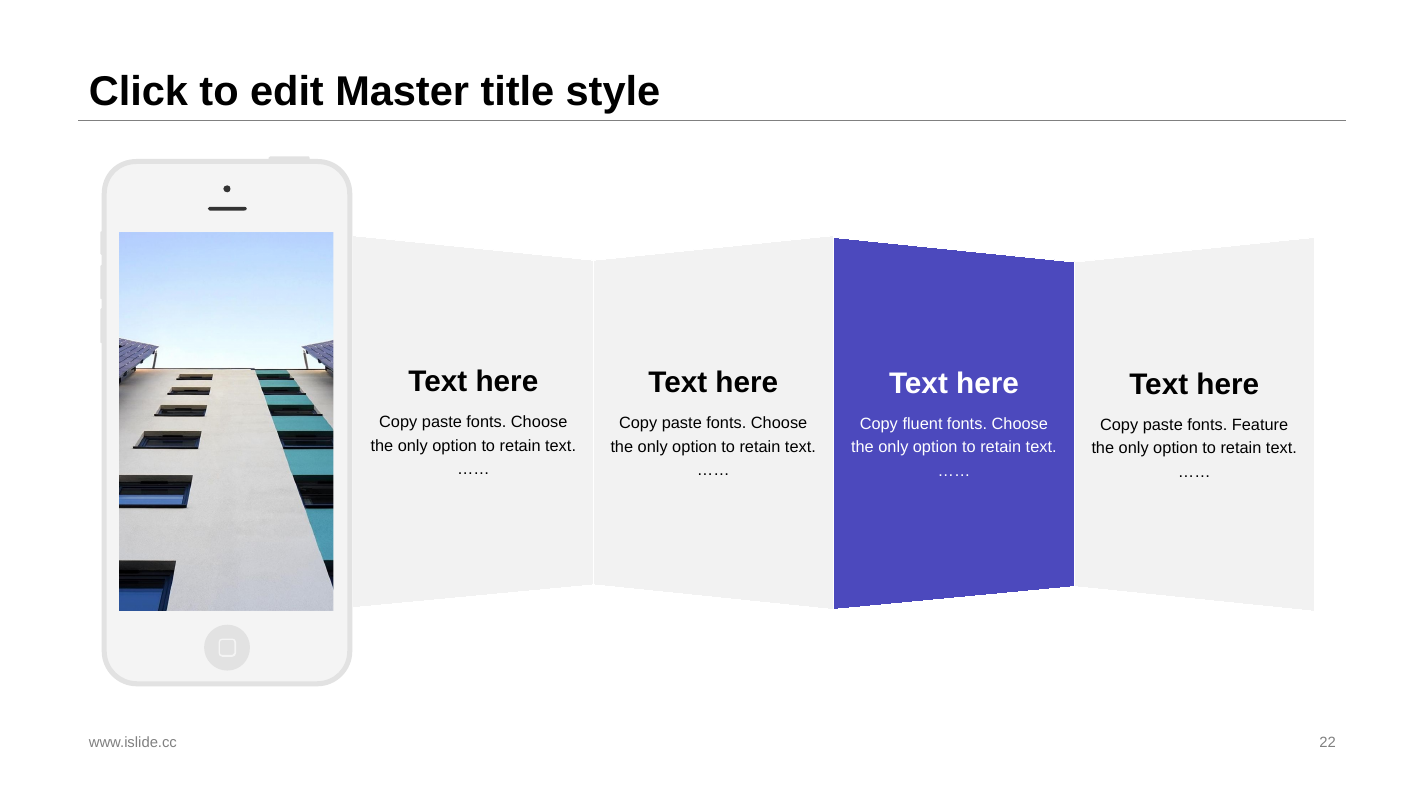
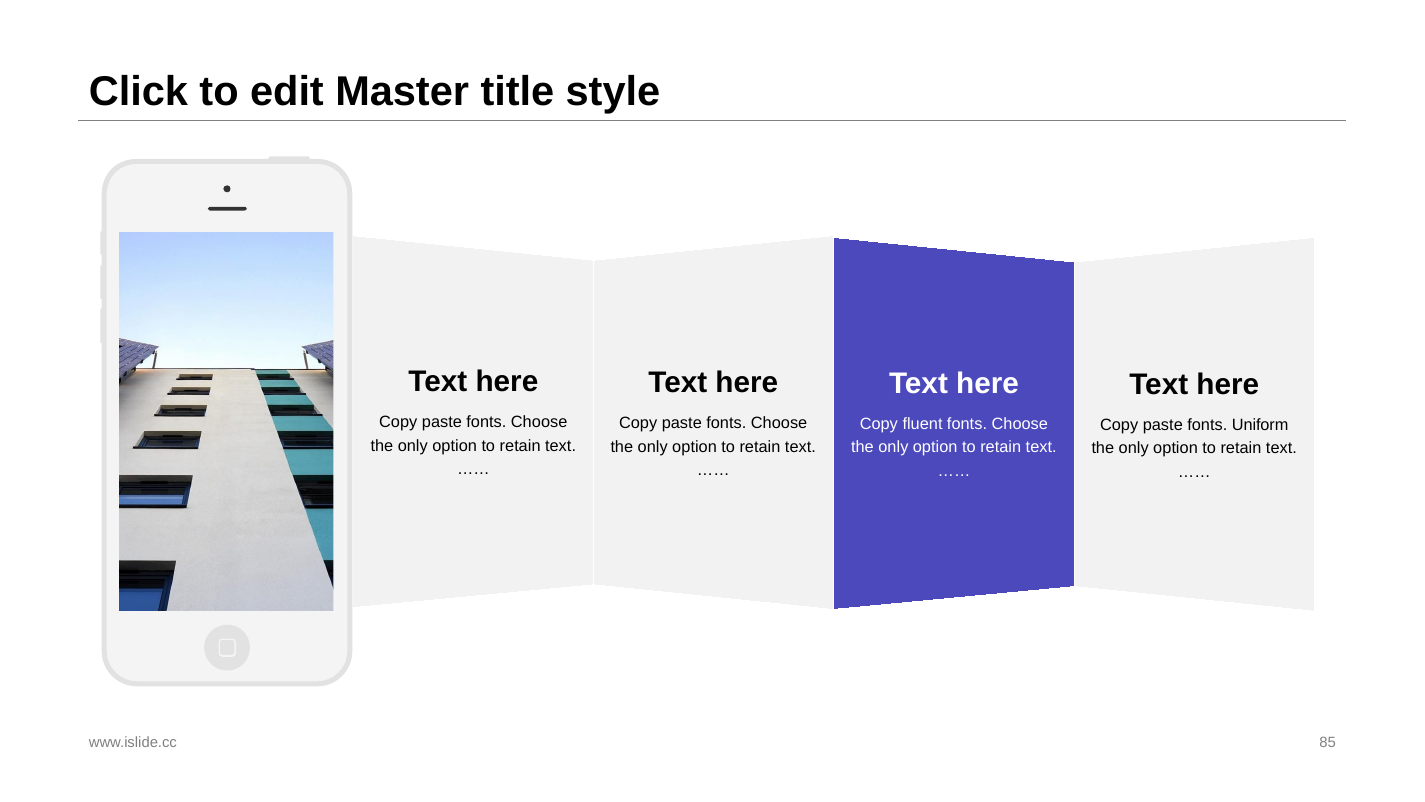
Feature: Feature -> Uniform (1260, 425)
22: 22 -> 85 (1328, 742)
